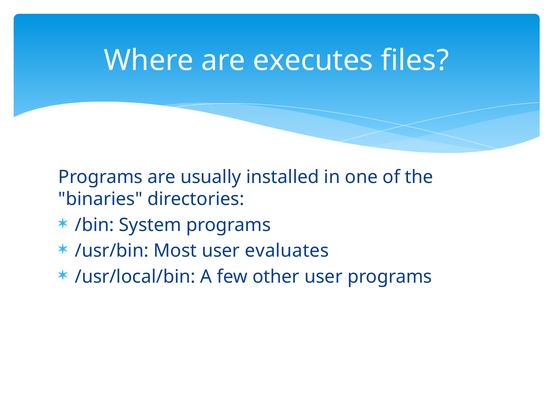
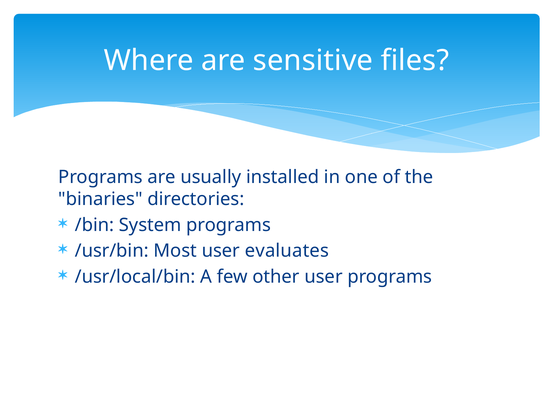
executes: executes -> sensitive (313, 60)
